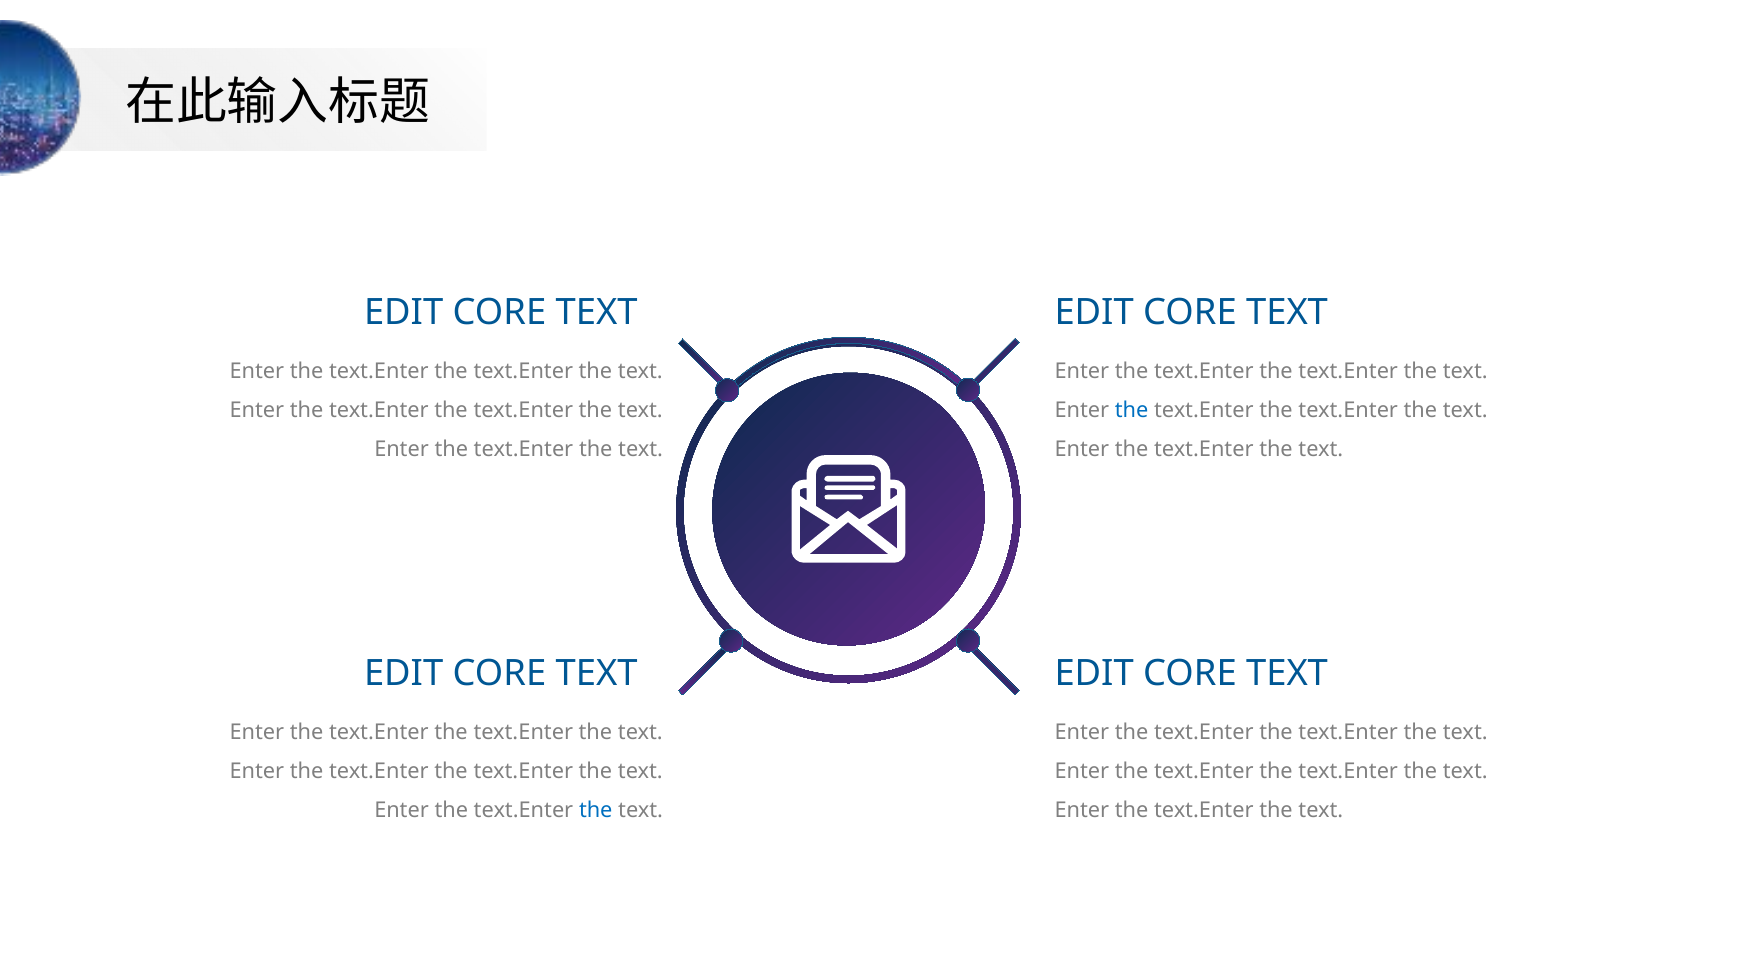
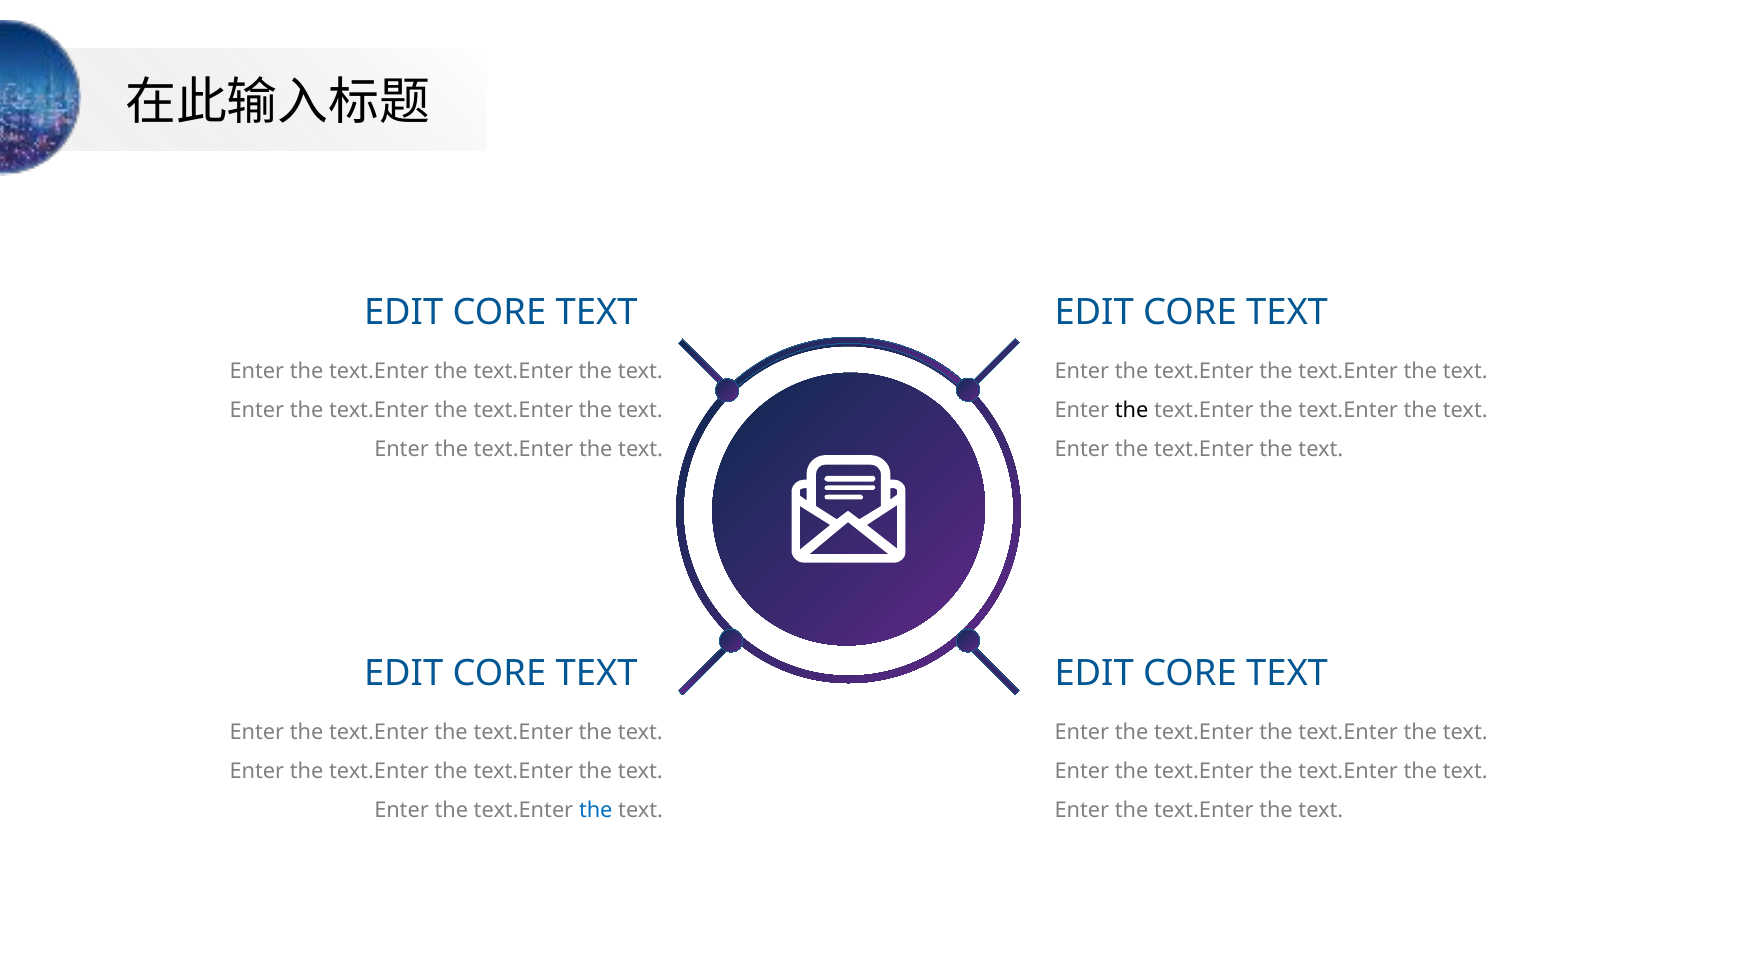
the colour: blue -> black (1132, 411)
